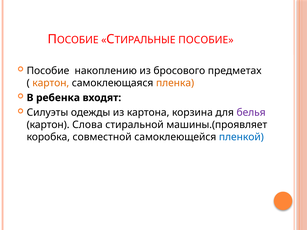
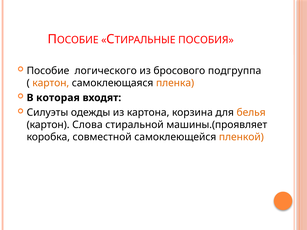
ПОСОБИЕ: ПОСОБИЕ -> ПОСОБИЯ (206, 40)
накоплению: накоплению -> логического (106, 71)
предметах: предметах -> подгруппа (235, 71)
ребенка: ребенка -> которая (58, 98)
белья colour: purple -> orange (251, 113)
пленкой colour: blue -> orange (241, 137)
